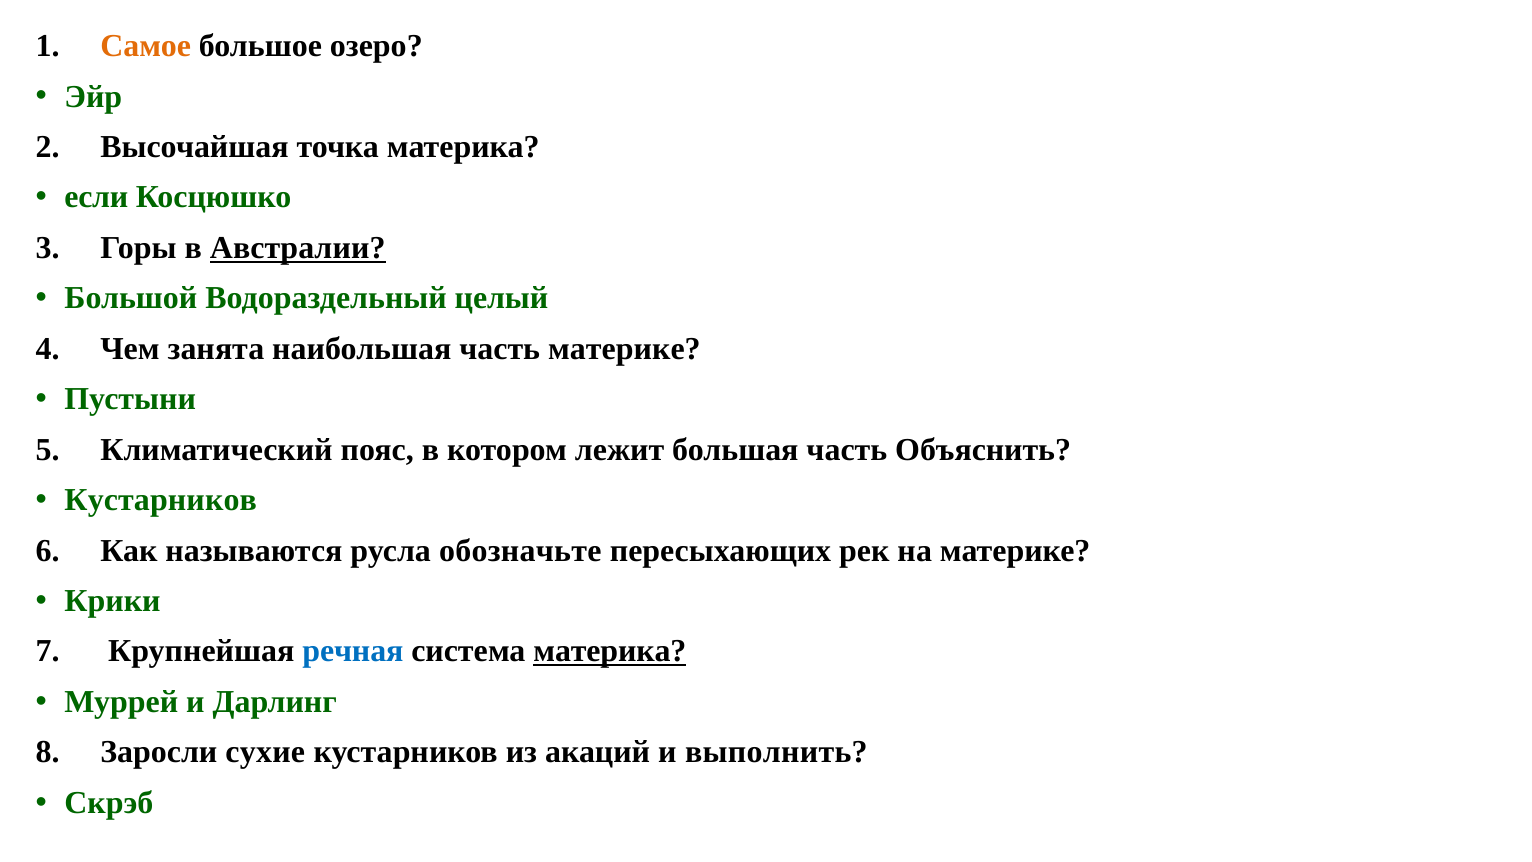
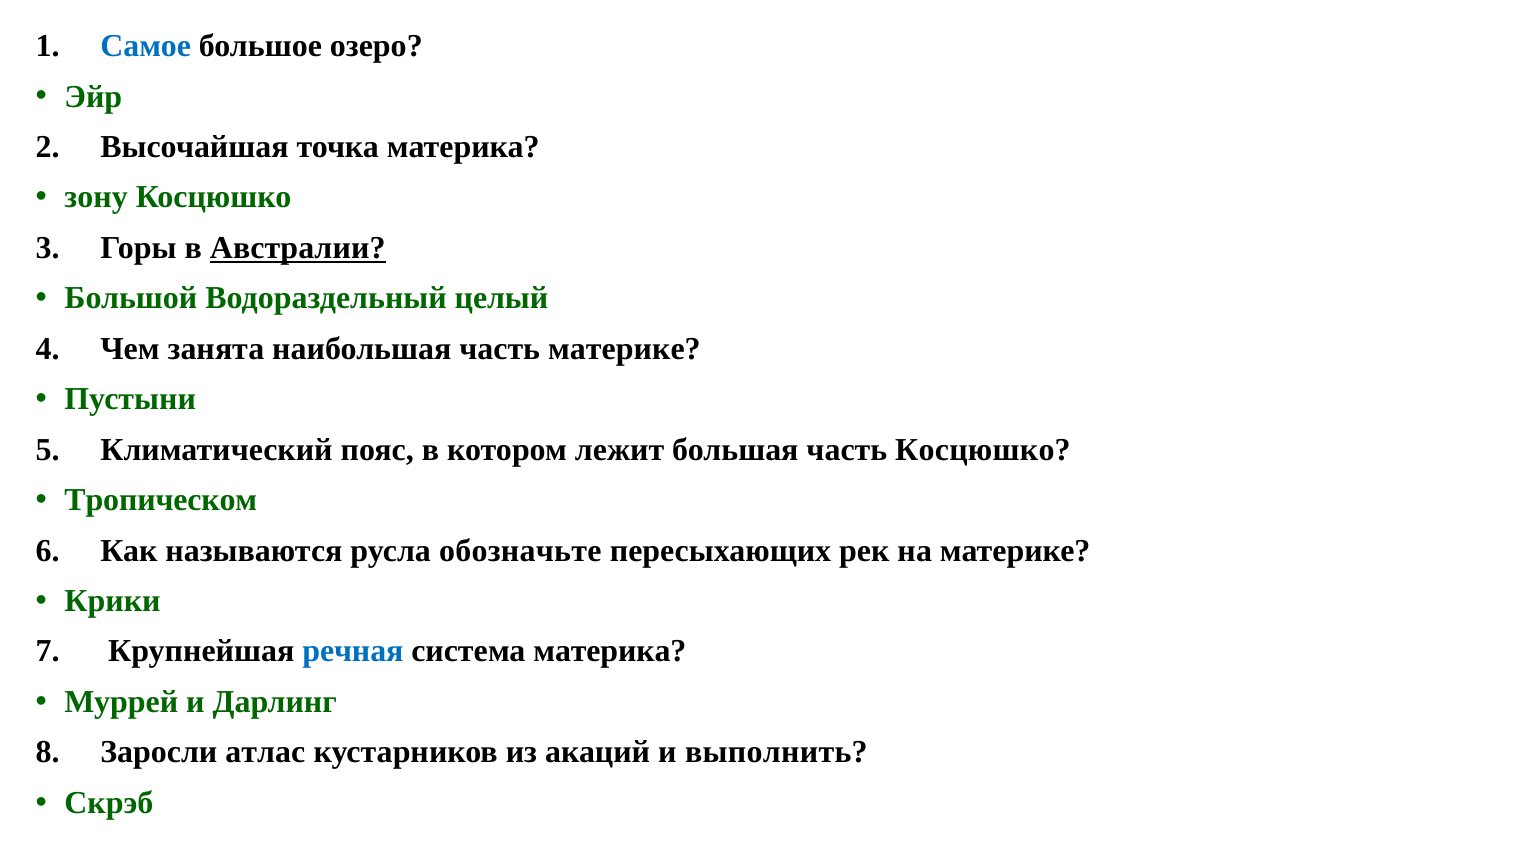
Самое colour: orange -> blue (146, 46)
если: если -> зону (96, 197)
часть Объяснить: Объяснить -> Косцюшко (983, 450)
Кустарников: Кустарников -> Тропическом (161, 500)
материка underline: present -> none (610, 651)
сухие: сухие -> атлас (265, 752)
